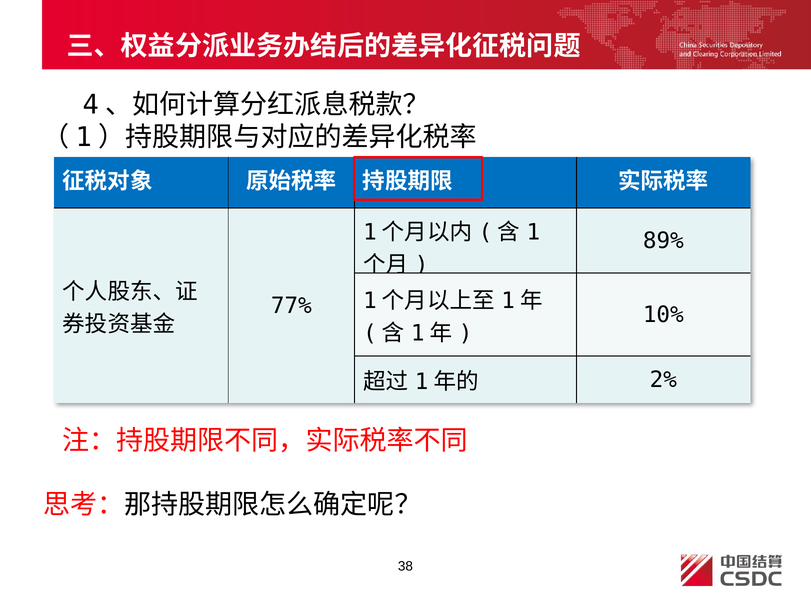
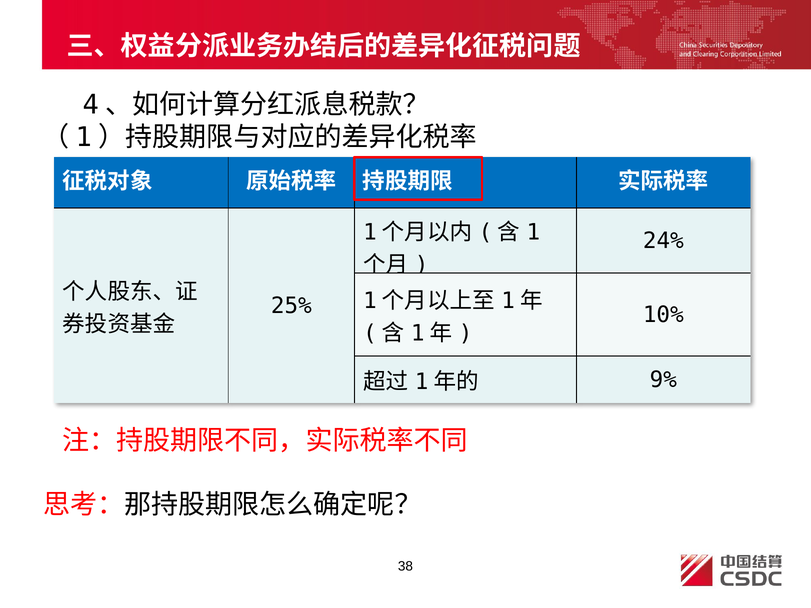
89%: 89% -> 24% (663, 241)
77%: 77% -> 25% (291, 306)
2%: 2% -> 9% (663, 380)
